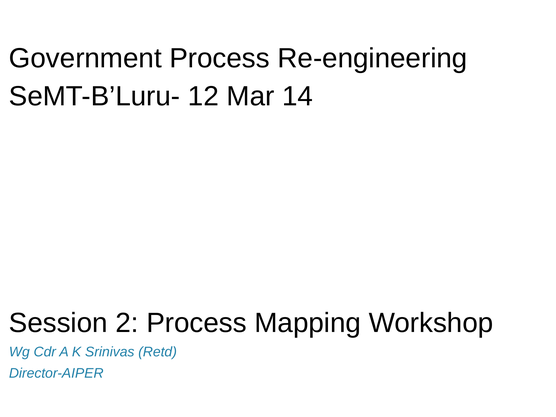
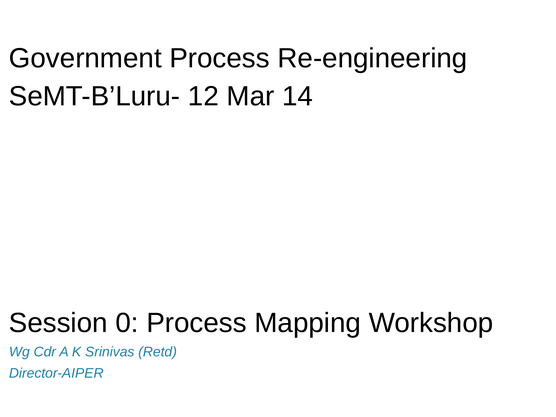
2: 2 -> 0 (127, 323)
